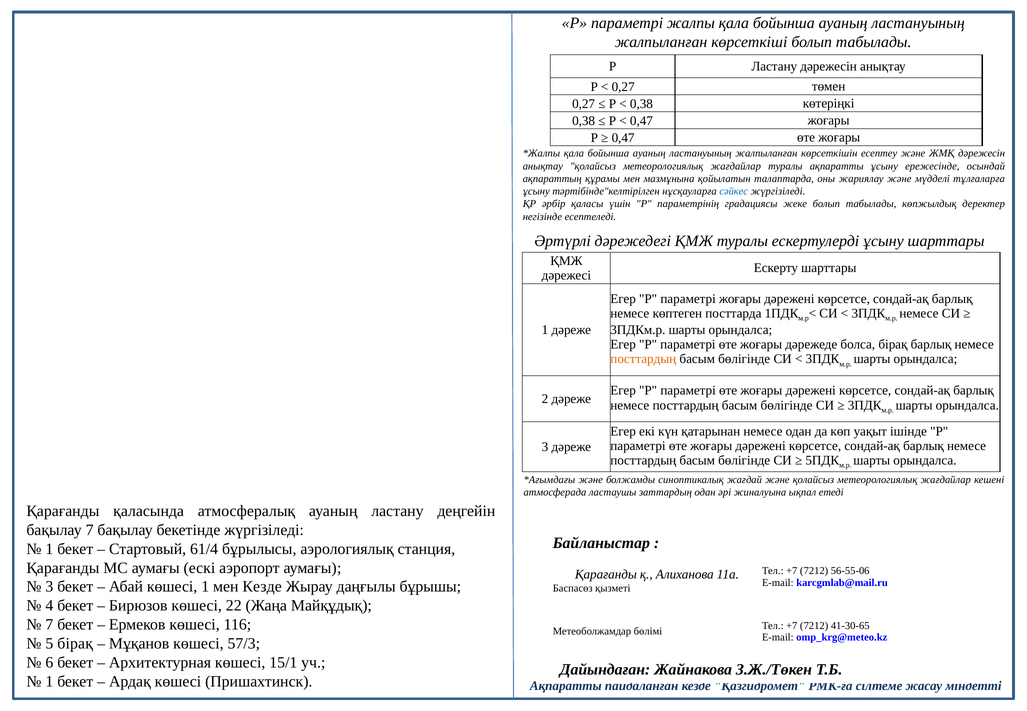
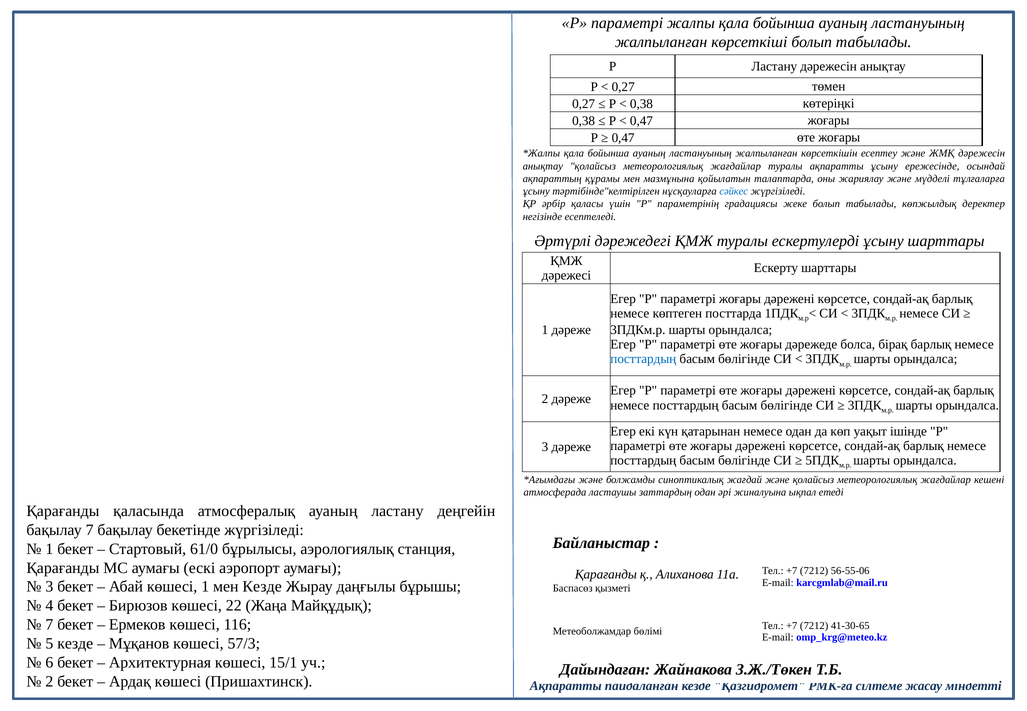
посттардың colour: orange -> blue (643, 359)
61/4: 61/4 -> 61/0 (204, 549)
5 бірақ: бірақ -> кезде (75, 644)
1: 1 -> 2 (49, 682)
